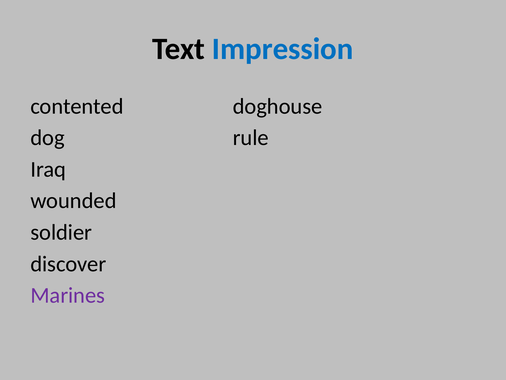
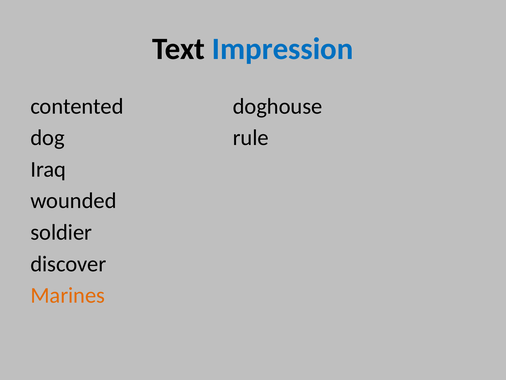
Marines colour: purple -> orange (68, 295)
